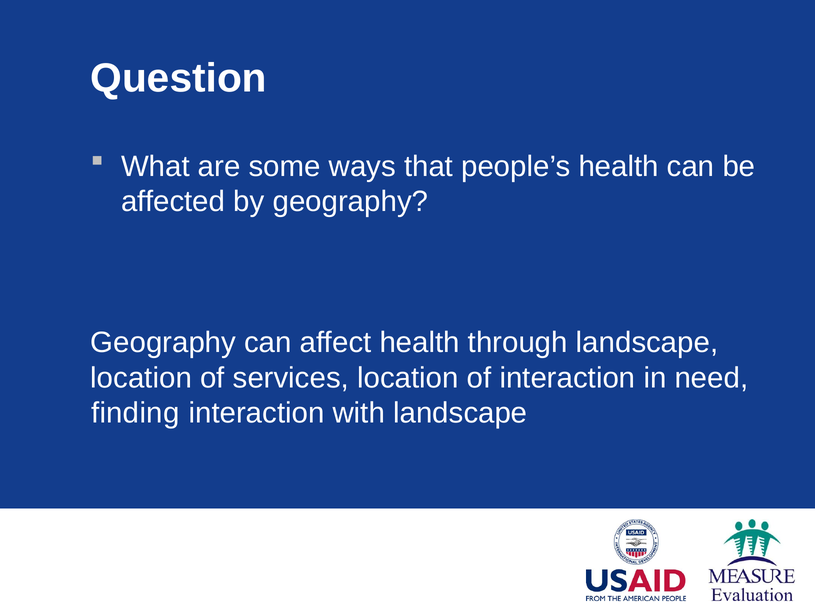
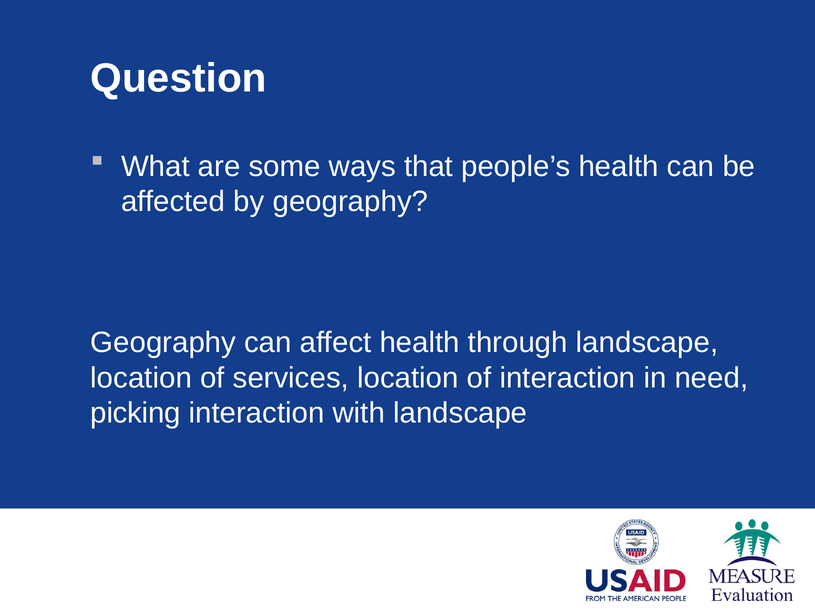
finding: finding -> picking (136, 413)
